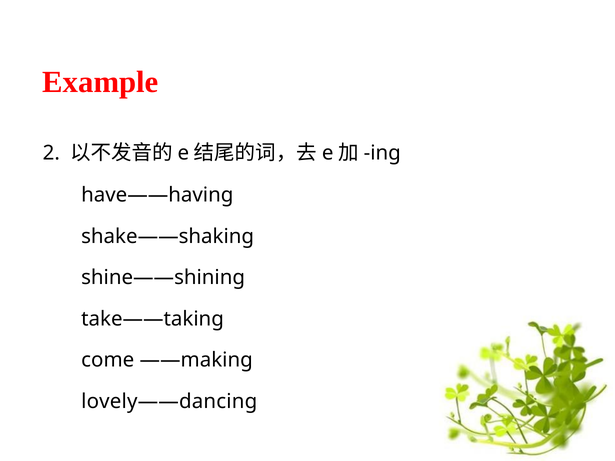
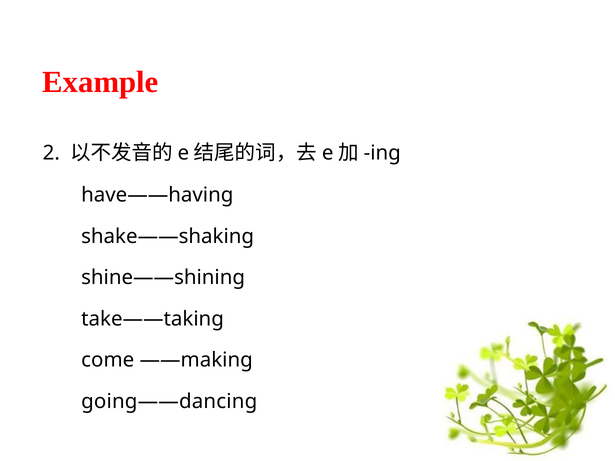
lovely——dancing: lovely——dancing -> going——dancing (169, 401)
